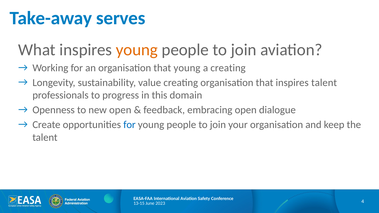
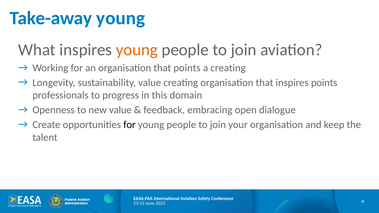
Take-away serves: serves -> young (121, 18)
that young: young -> points (187, 68)
inspires talent: talent -> points (324, 83)
new open: open -> value (120, 110)
for colour: blue -> black (129, 125)
